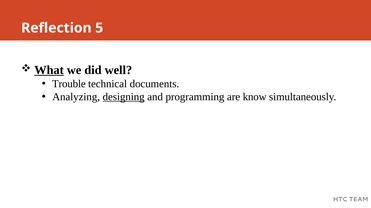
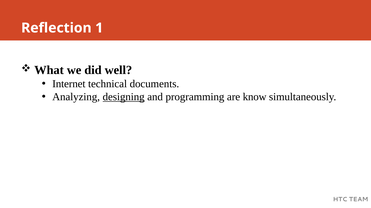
5: 5 -> 1 (99, 28)
What underline: present -> none (49, 70)
Trouble: Trouble -> Internet (69, 84)
